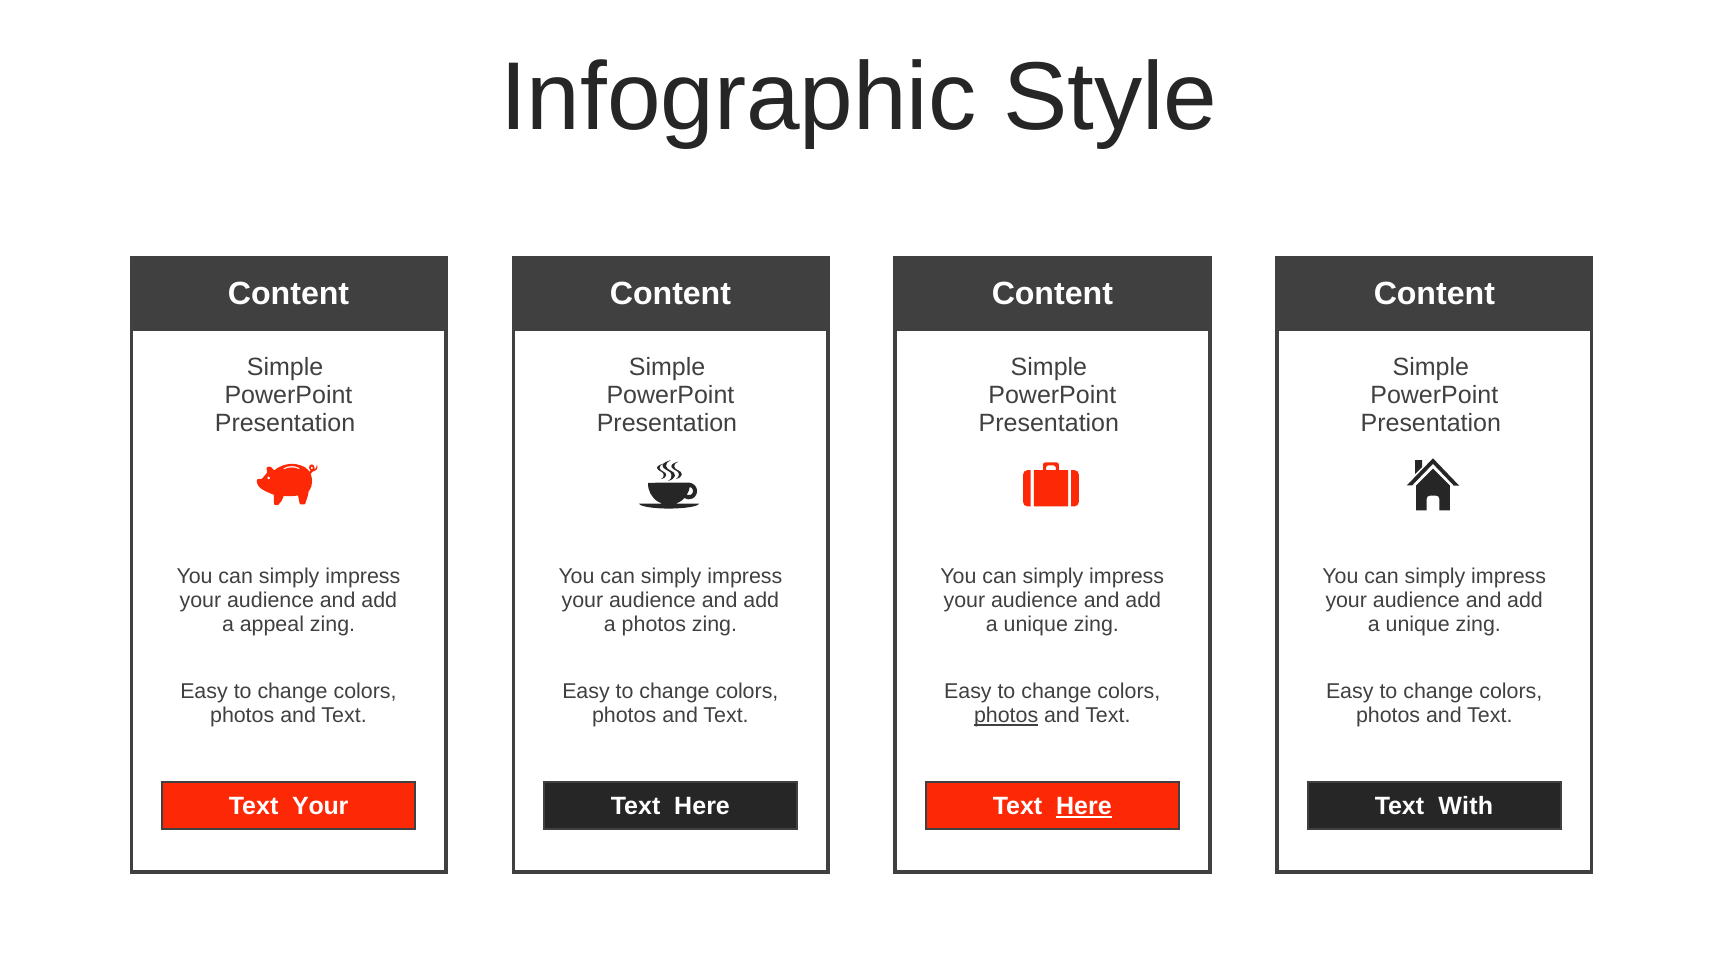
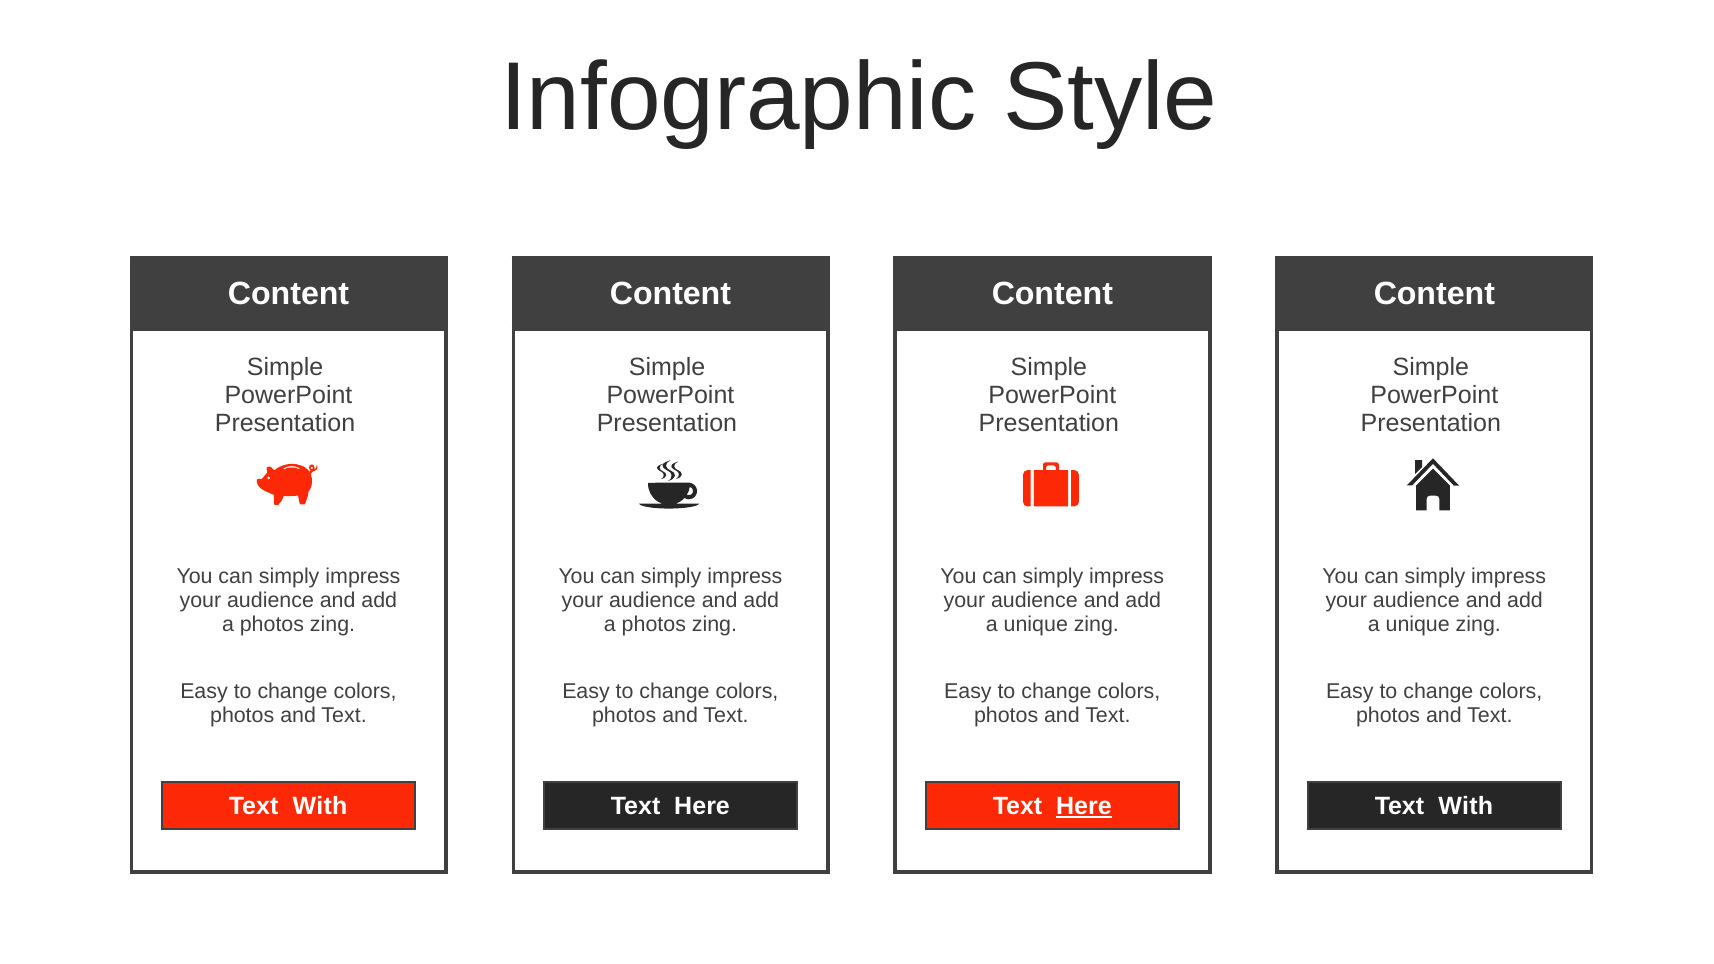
appeal: appeal -> photos (272, 624)
photos underline: present -> none (1006, 716)
Your: Your -> With (320, 806)
